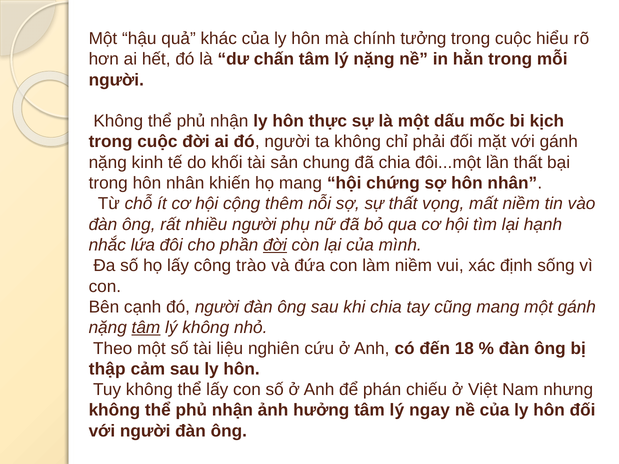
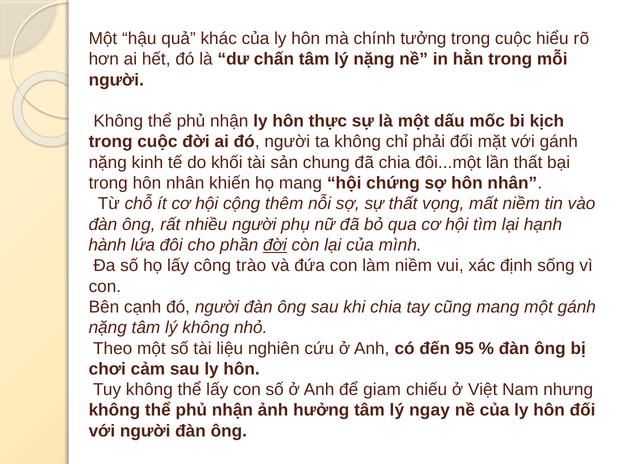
nhắc: nhắc -> hành (107, 245)
tâm underline: present -> none (146, 328)
18: 18 -> 95 (464, 349)
thập: thập -> chơi (107, 369)
phán: phán -> giam (382, 390)
